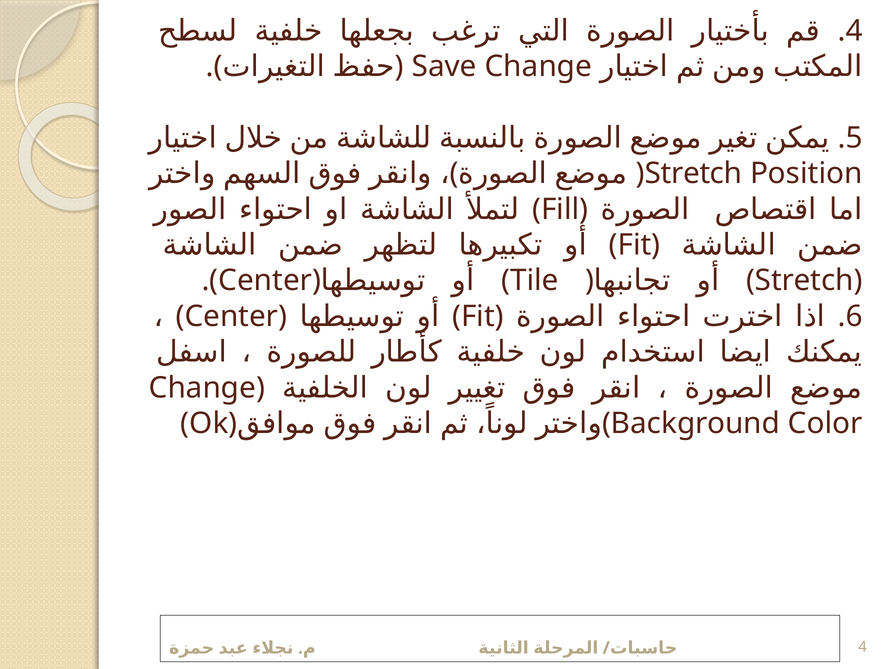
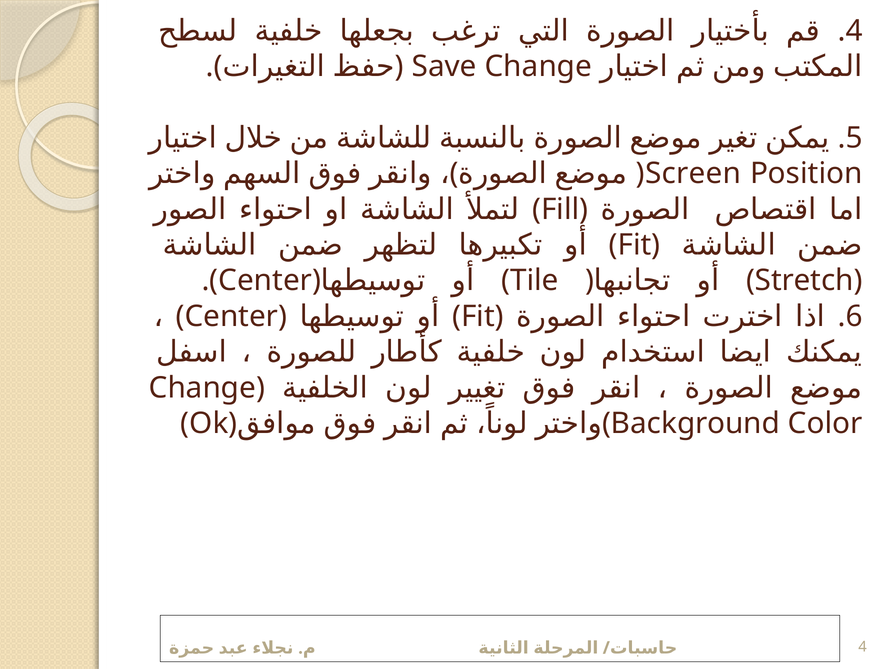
Stretch: Stretch -> Screen (693, 174)
